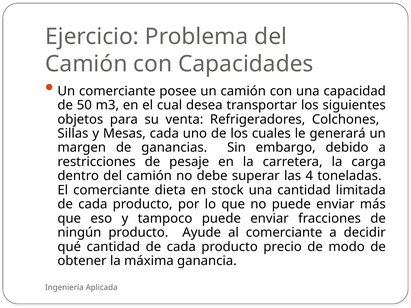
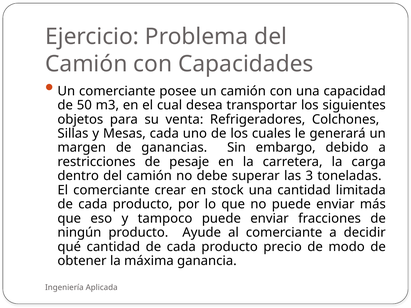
4: 4 -> 3 (309, 176)
dieta: dieta -> crear (170, 190)
